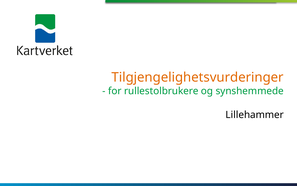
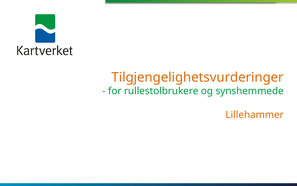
Lillehammer colour: black -> orange (255, 115)
